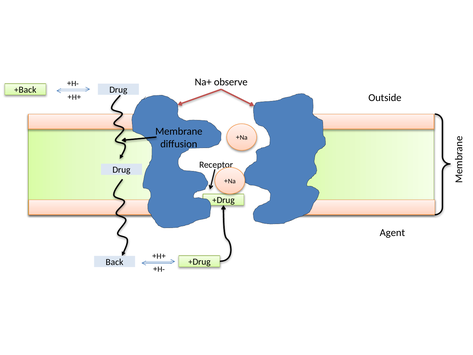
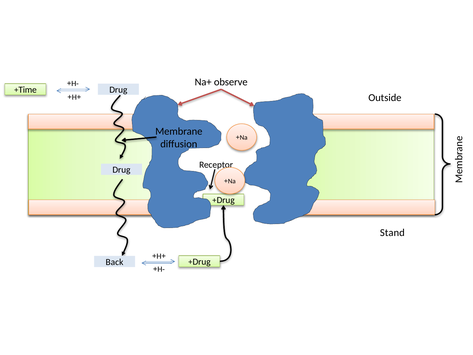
Back: Back -> Time (28, 90)
Agent: Agent -> Stand (392, 233)
